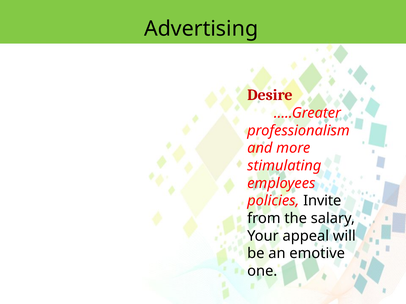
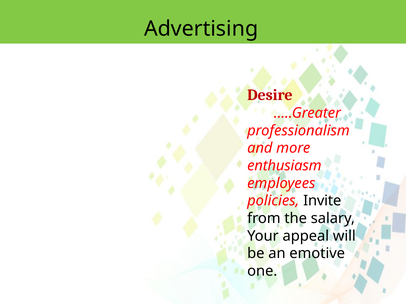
stimulating: stimulating -> enthusiasm (284, 166)
